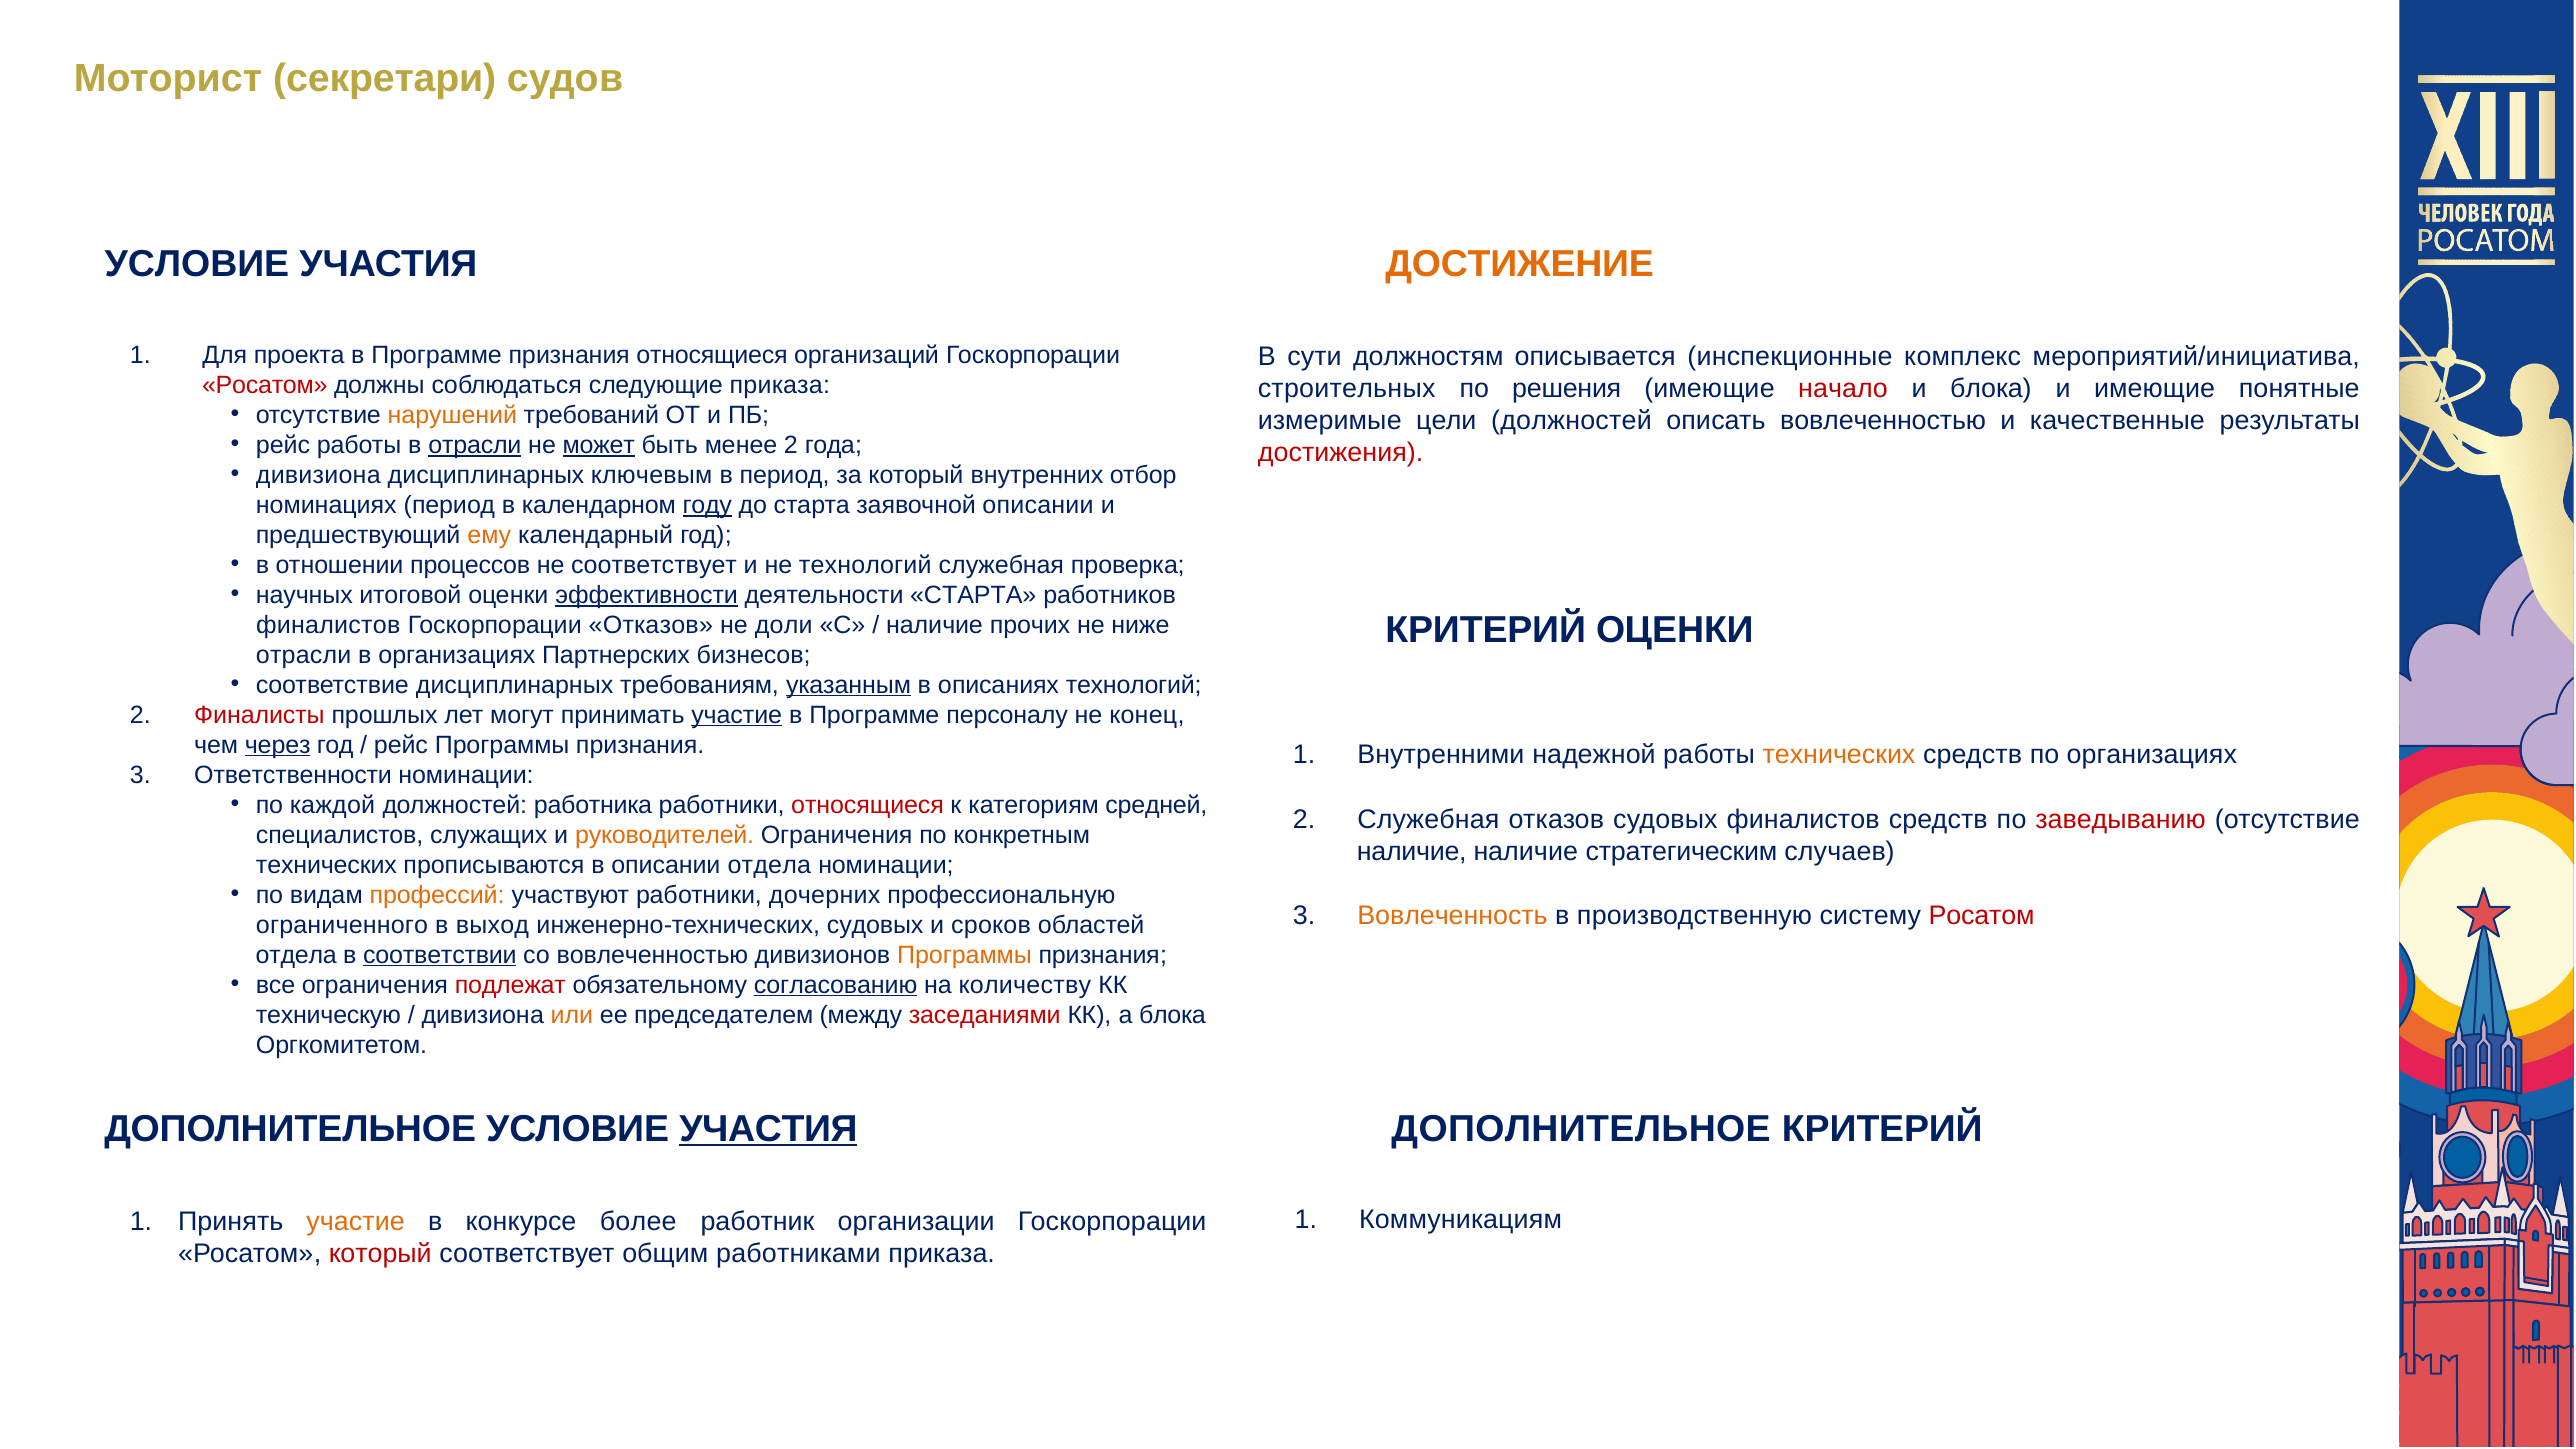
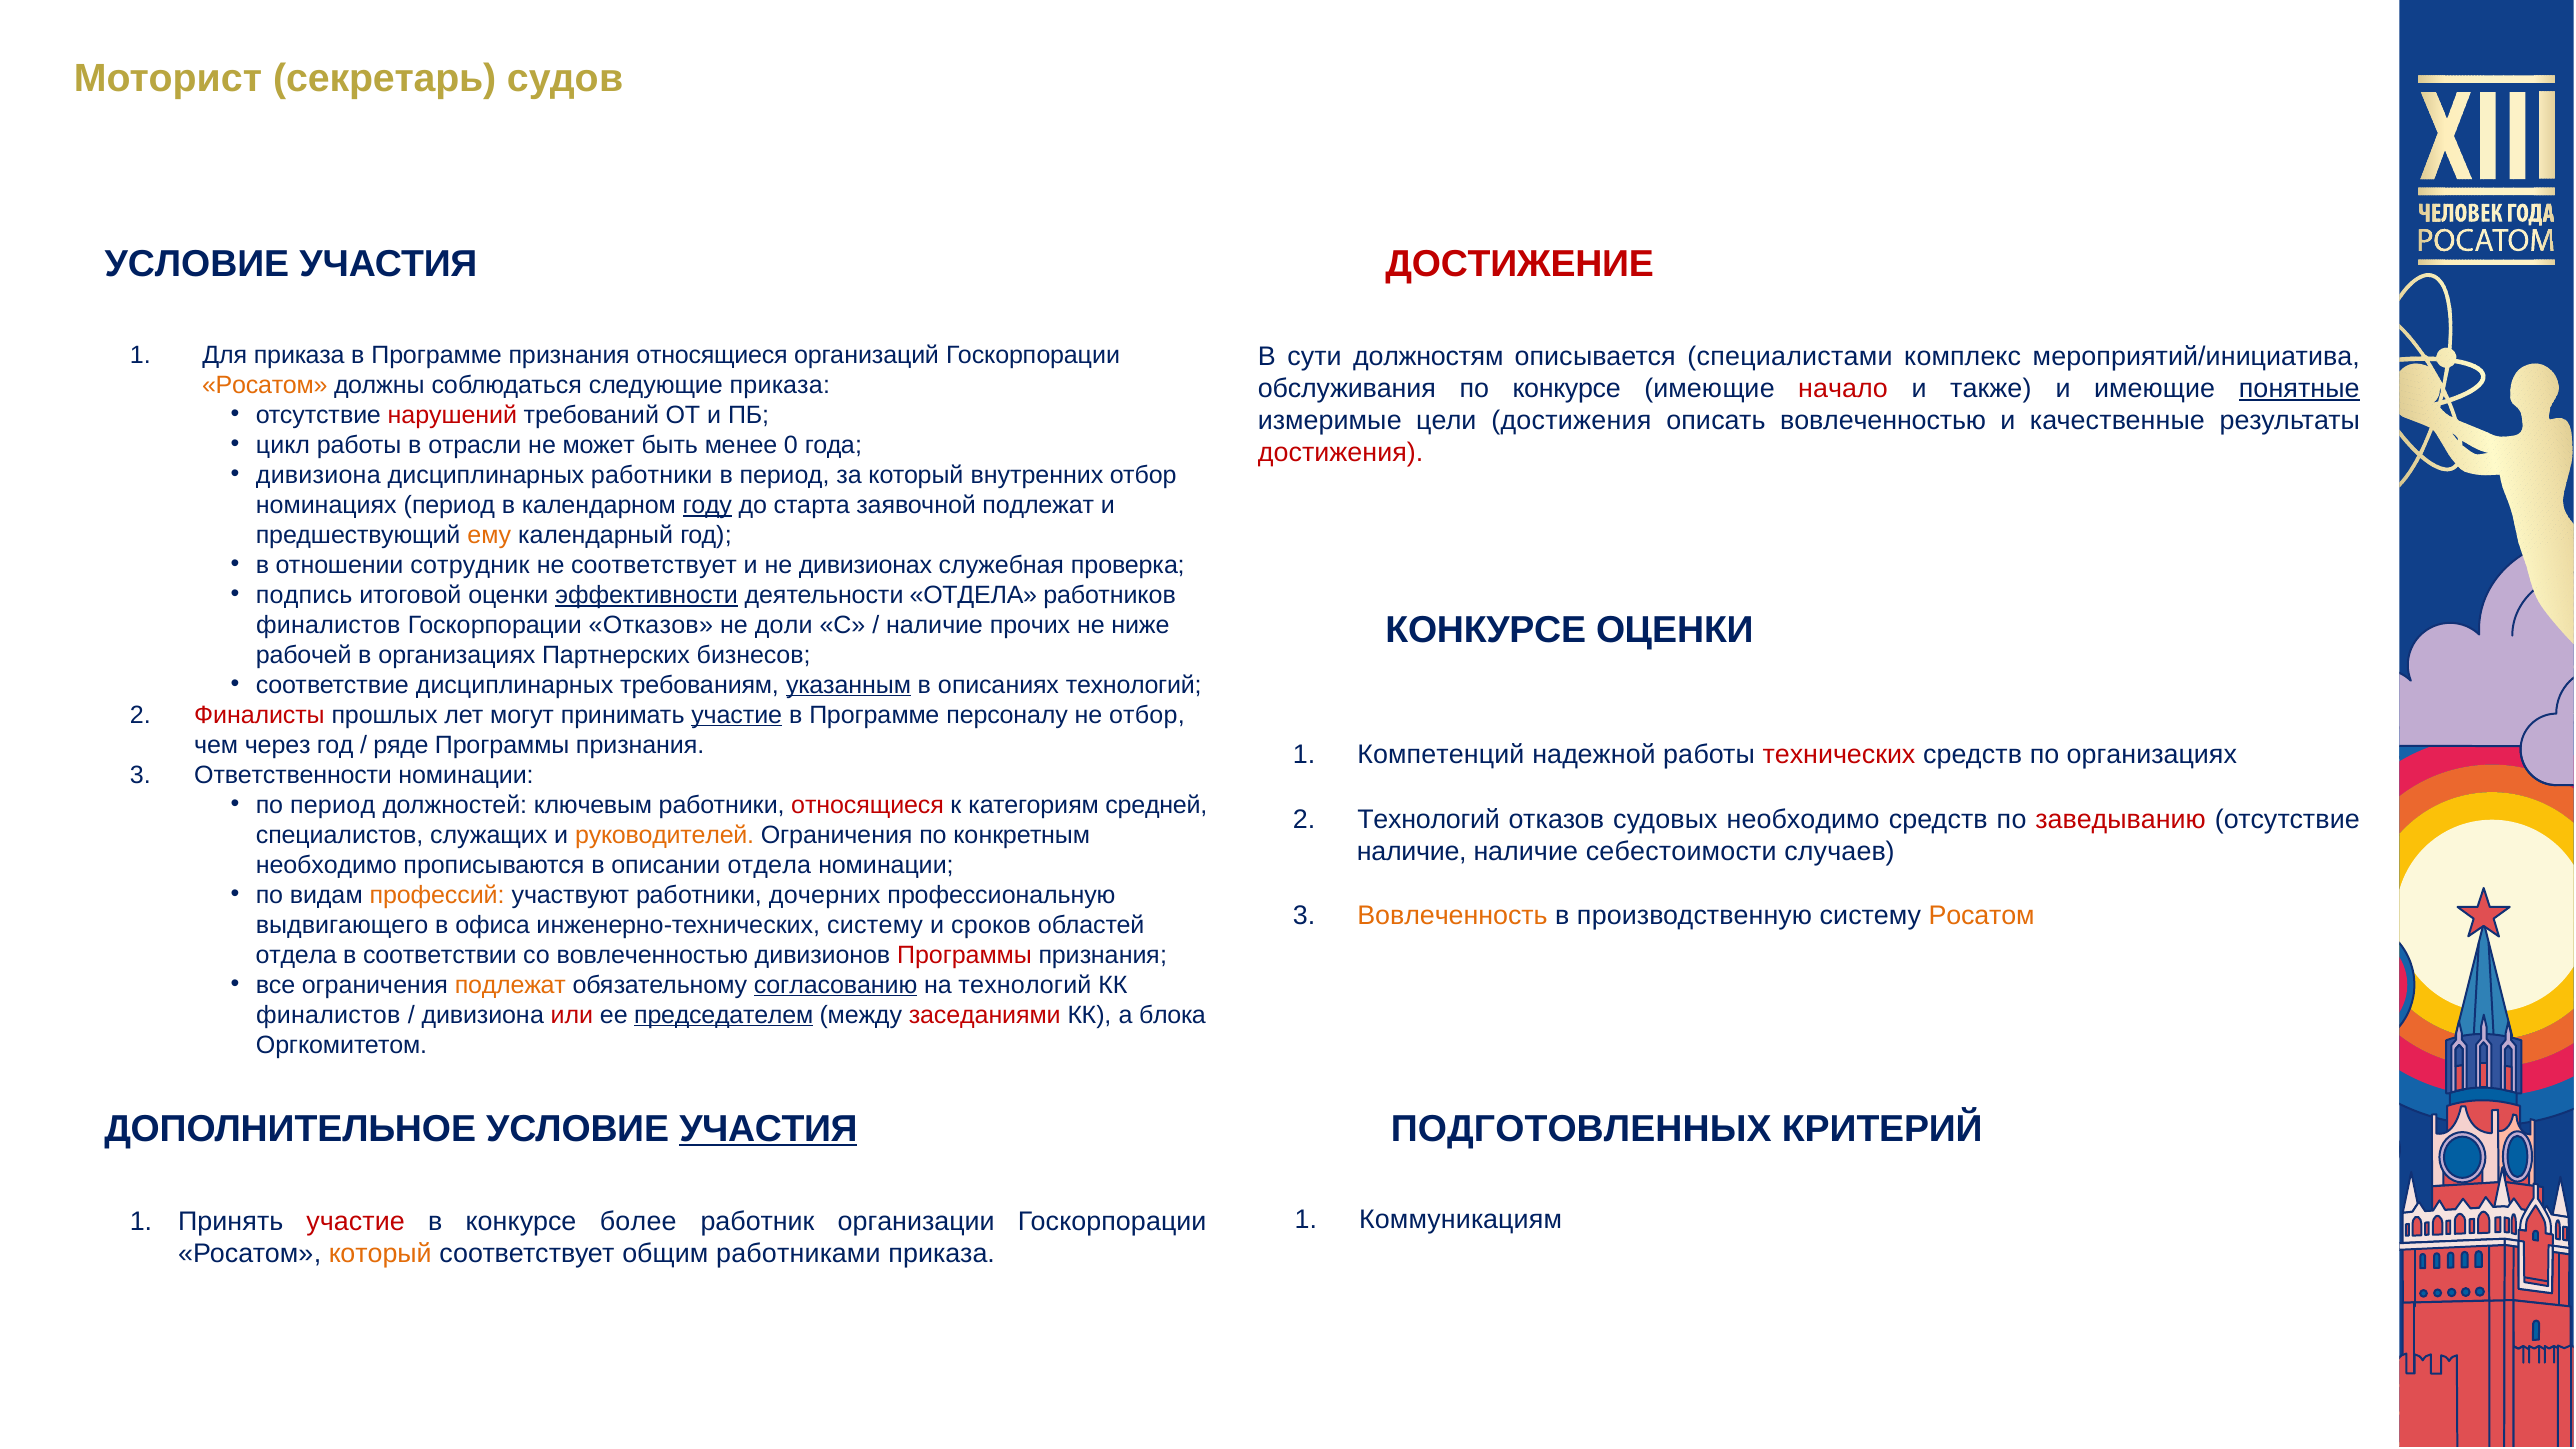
секретари: секретари -> секретарь (385, 79)
ДОСТИЖЕНИЕ colour: orange -> red (1520, 264)
Для проекта: проекта -> приказа (299, 355)
инспекционные: инспекционные -> специалистами (1790, 356)
Росатом colour: red -> orange (265, 385)
строительных: строительных -> обслуживания (1347, 389)
по решения: решения -> конкурсе (1567, 389)
и блока: блока -> также (1991, 389)
понятные underline: none -> present (2299, 389)
нарушений colour: orange -> red (452, 415)
цели должностей: должностей -> достижения (1571, 421)
рейс: рейс -> цикл (283, 445)
отрасли underline: present -> none (475, 445)
может underline: present -> none (599, 445)
менее 2: 2 -> 0 (791, 445)
дисциплинарных ключевым: ключевым -> работники (652, 475)
заявочной описании: описании -> подлежат (1038, 505)
процессов: процессов -> сотрудник (470, 565)
не технологий: технологий -> дивизионах (865, 565)
научных: научных -> подпись (304, 595)
деятельности СТАРТА: СТАРТА -> ОТДЕЛА (973, 595)
КРИТЕРИЙ: КРИТЕРИЙ -> КОНКУРСЕ (1486, 630)
отрасли: отрасли -> рабочей (304, 655)
не конец: конец -> отбор (1147, 715)
через underline: present -> none (278, 745)
рейс: рейс -> ряде (401, 745)
Внутренними: Внутренними -> Компетенций (1441, 755)
технических colour: orange -> red (1839, 755)
по каждой: каждой -> период (333, 805)
работника: работника -> ключевым (593, 805)
Служебная: Служебная -> Технологий (1429, 820)
судовых финалистов: финалистов -> необходимо (1803, 820)
стратегическим: стратегическим -> себестоимости (1681, 852)
технических: технических -> необходимо (326, 865)
Росатом colour: red -> orange (1982, 916)
ограниченного: ограниченного -> выдвигающего (342, 925)
выход: выход -> офиса (493, 925)
инженерно-технических судовых: судовых -> систему (875, 925)
соответствии underline: present -> none (440, 955)
Программы colour: orange -> red (964, 955)
подлежат colour: red -> orange (510, 985)
на количеству: количеству -> технологий (1025, 985)
техническую: техническую -> финалистов (328, 1015)
или colour: orange -> red (572, 1015)
председателем underline: none -> present (724, 1015)
ДОПОЛНИТЕЛЬНОЕ: ДОПОЛНИТЕЛЬНОЕ -> ПОДГОТОВЛЕННЫХ (1581, 1129)
участие colour: orange -> red (356, 1221)
который colour: red -> orange (380, 1254)
